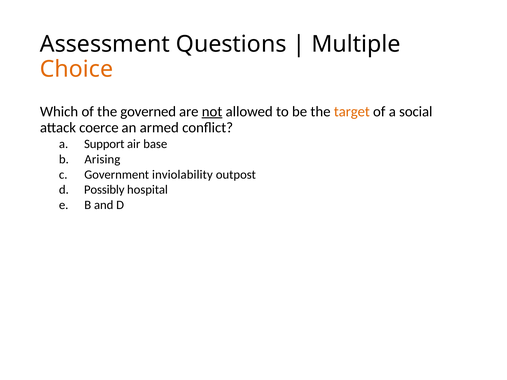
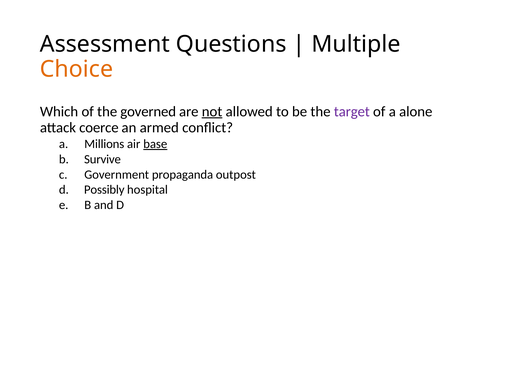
target colour: orange -> purple (352, 112)
social: social -> alone (416, 112)
Support: Support -> Millions (104, 144)
base underline: none -> present (155, 144)
Arising: Arising -> Survive (103, 159)
inviolability: inviolability -> propaganda (183, 175)
